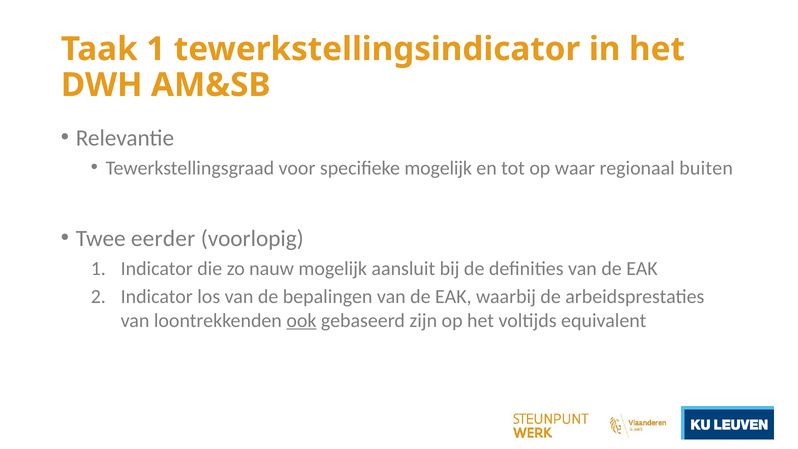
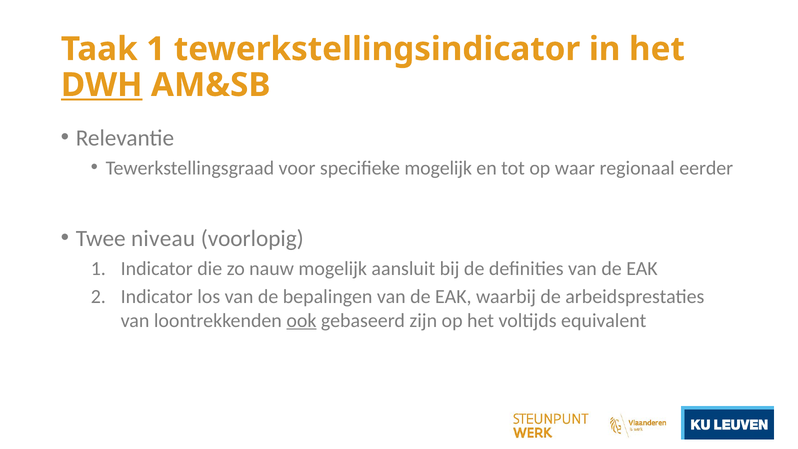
DWH underline: none -> present (102, 85)
buiten: buiten -> eerder (706, 168)
eerder: eerder -> niveau (163, 239)
